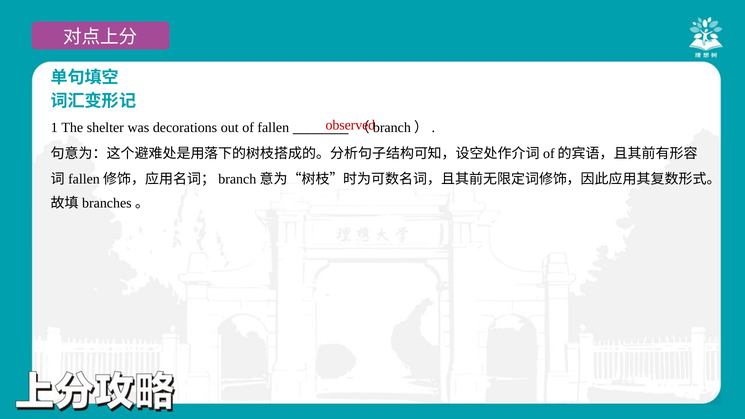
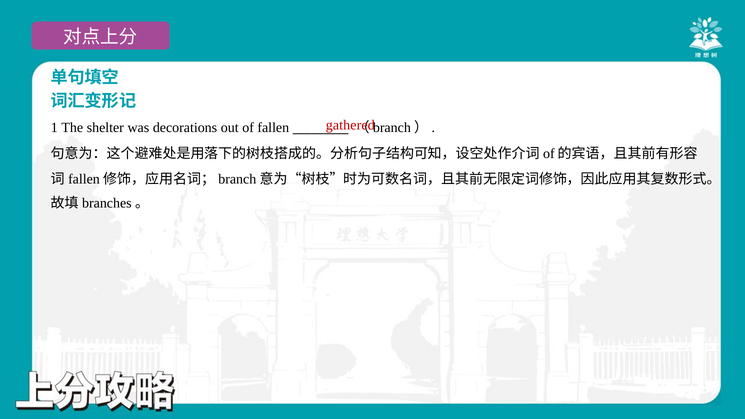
observed: observed -> gathered (350, 125)
